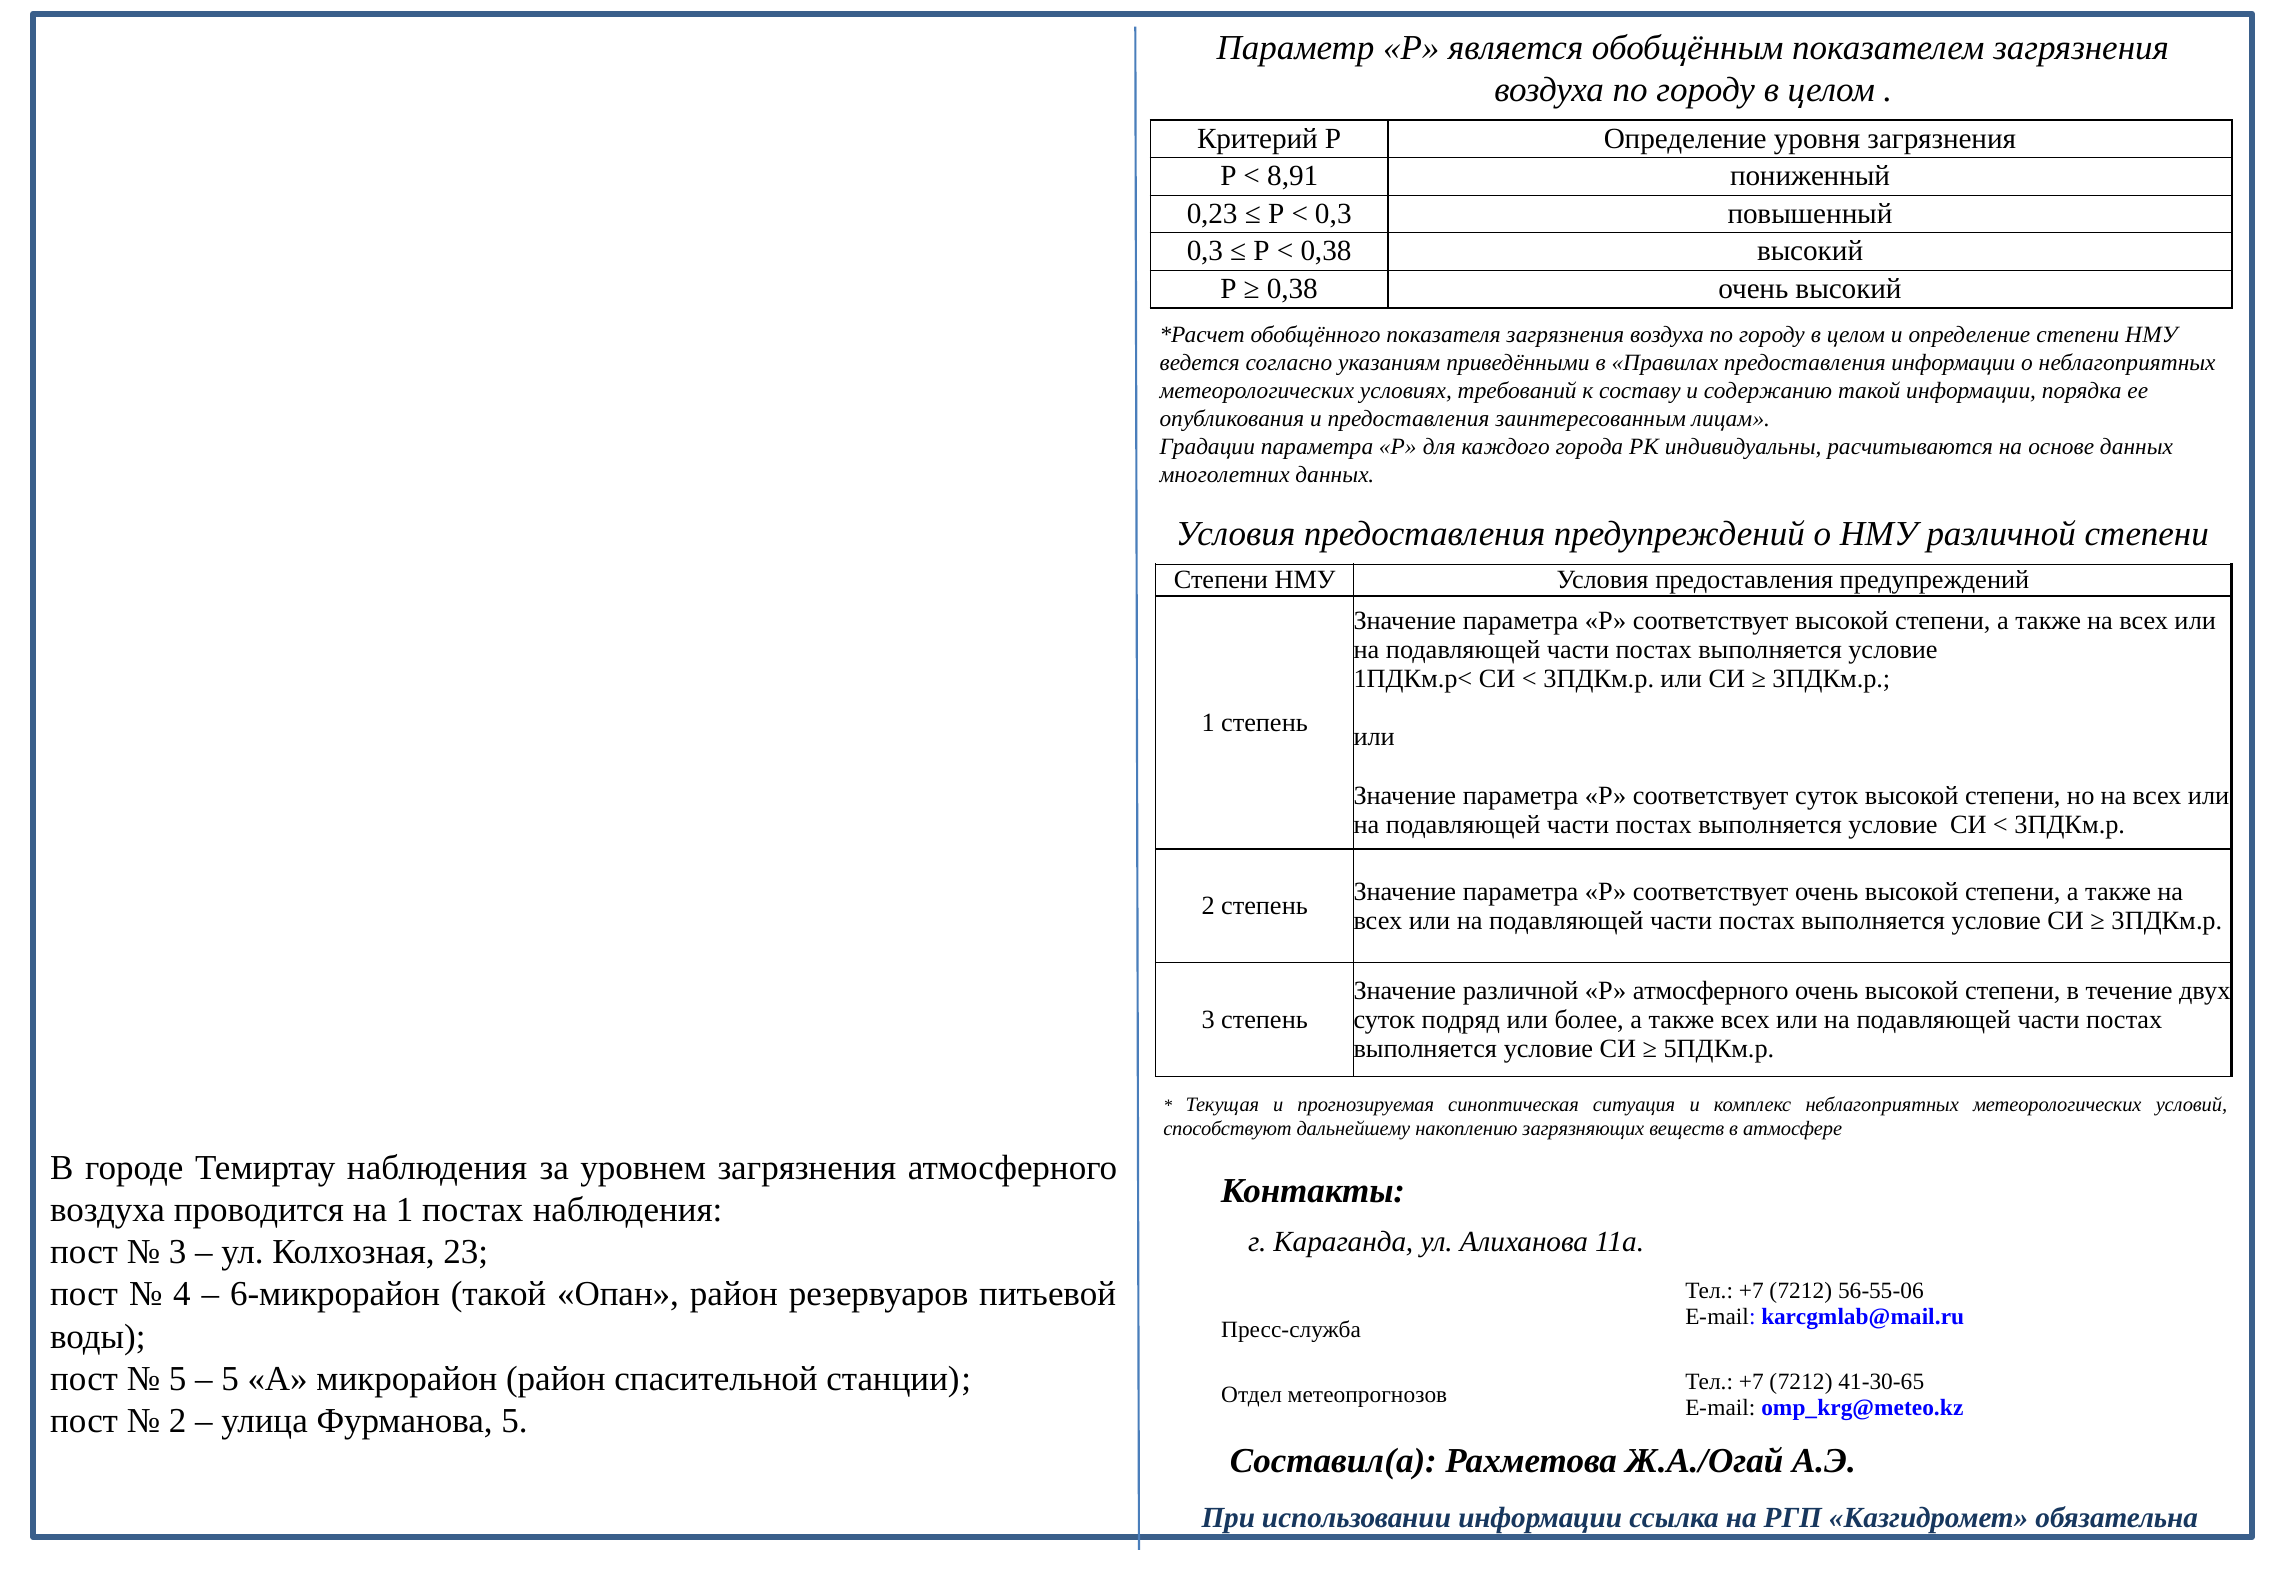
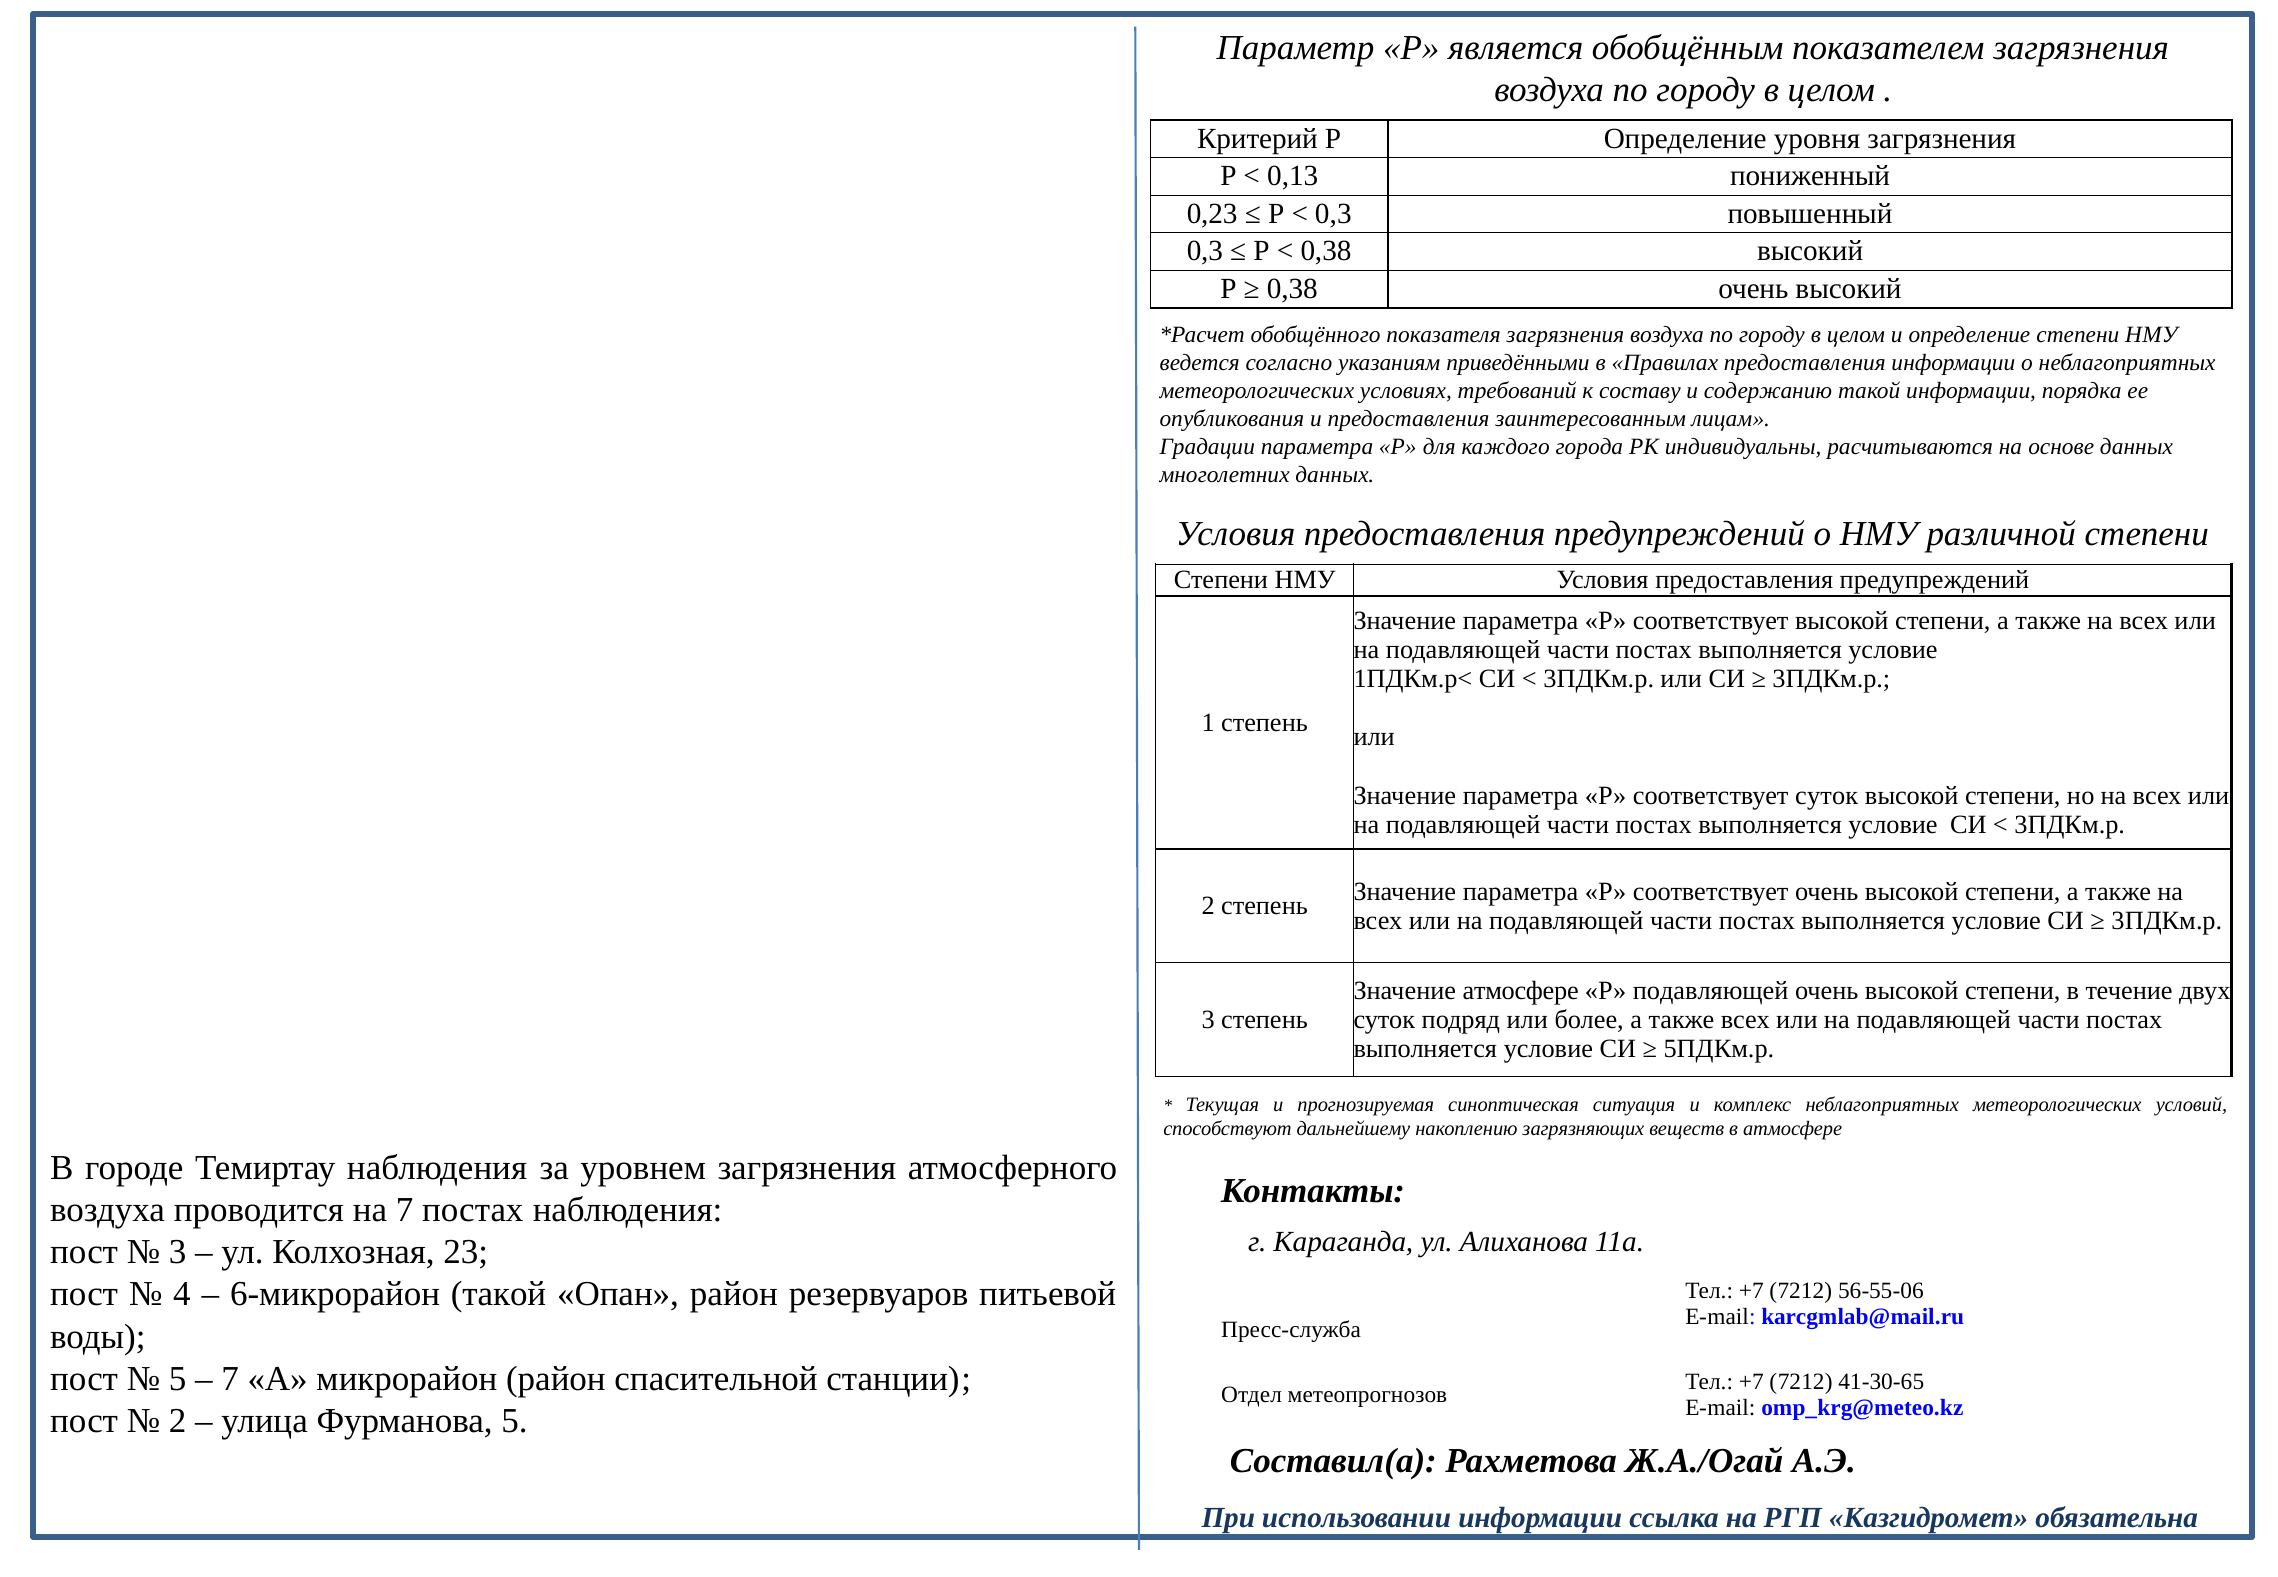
8,91: 8,91 -> 0,13 (1293, 176)
Значение различной: различной -> атмосфере (1521, 991)
Р атмосферного: атмосферного -> подавляющей (1711, 991)
на 1: 1 -> 7 (405, 1210)
5: 5 -> 7 (230, 1379)
